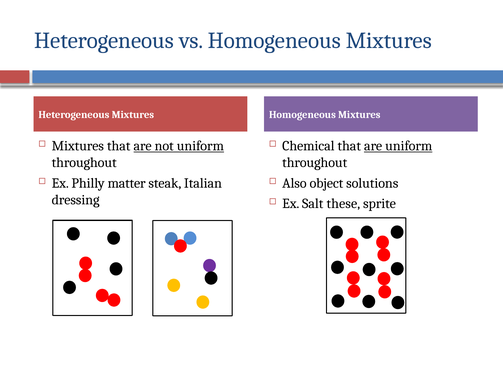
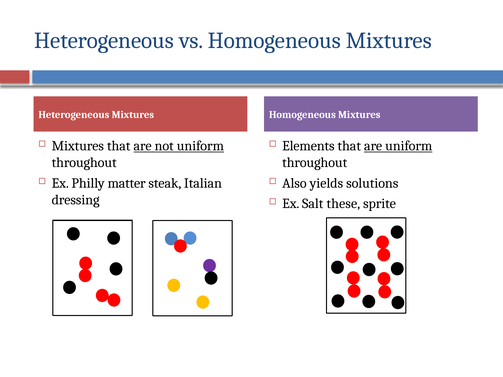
Chemical: Chemical -> Elements (308, 146)
object: object -> yields (326, 183)
